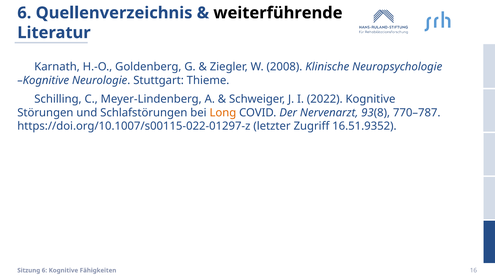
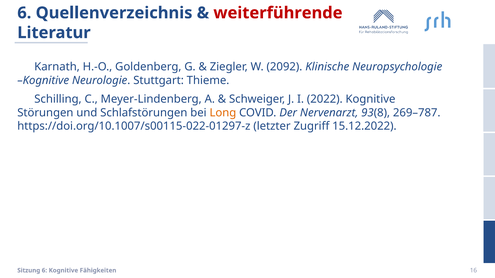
weiterführende colour: black -> red (278, 13)
2008: 2008 -> 2092 (284, 67)
770–787: 770–787 -> 269–787 (417, 113)
16.51.9352: 16.51.9352 -> 15.12.2022 (364, 126)
